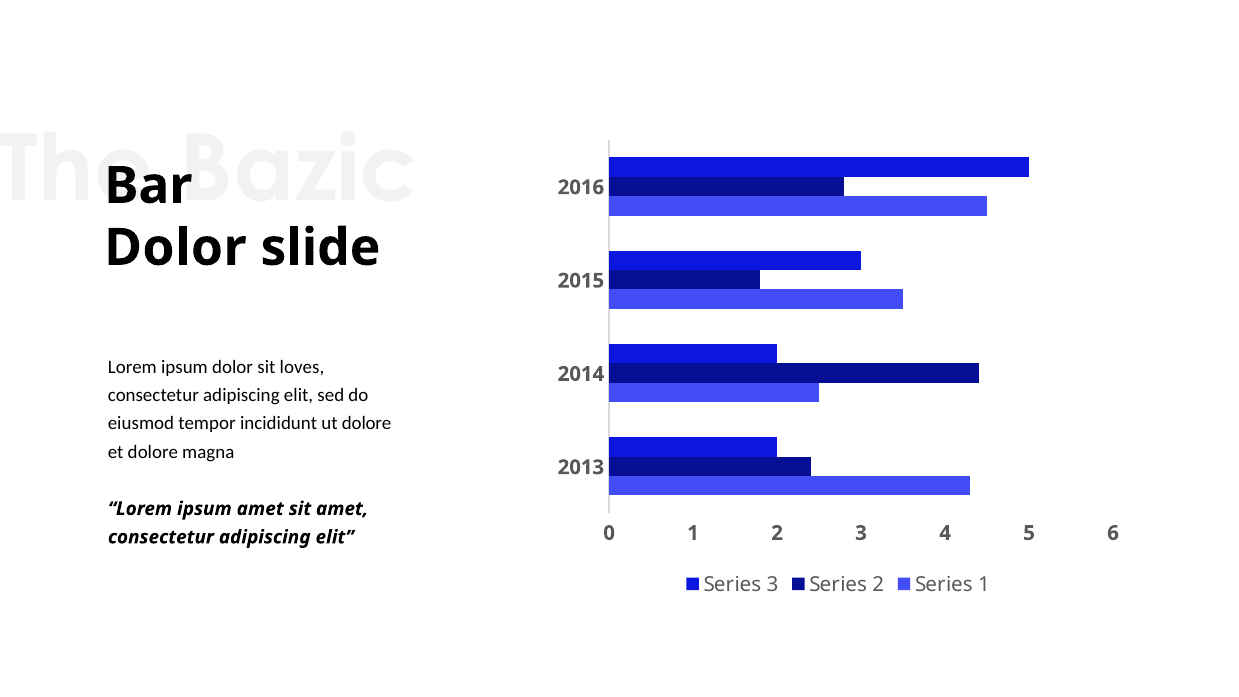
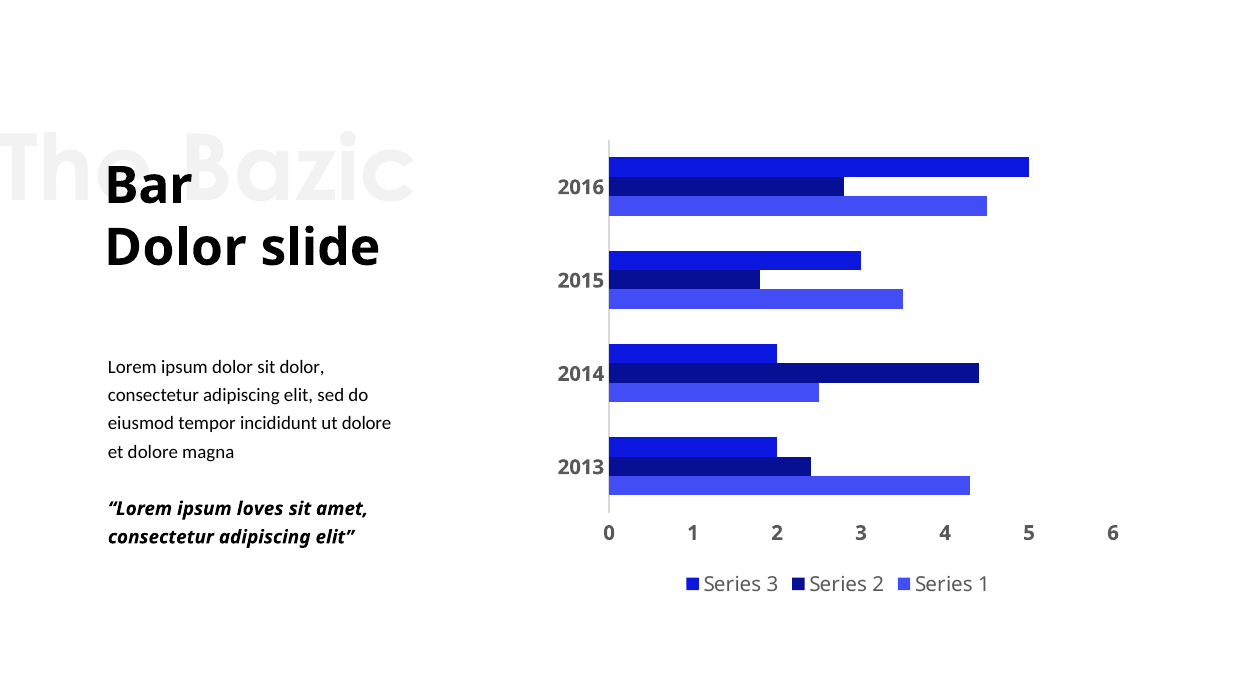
sit loves: loves -> dolor (302, 367)
ipsum amet: amet -> loves (260, 509)
